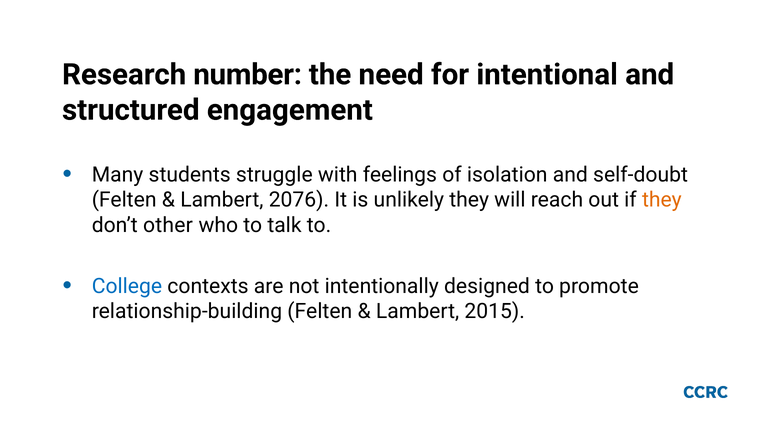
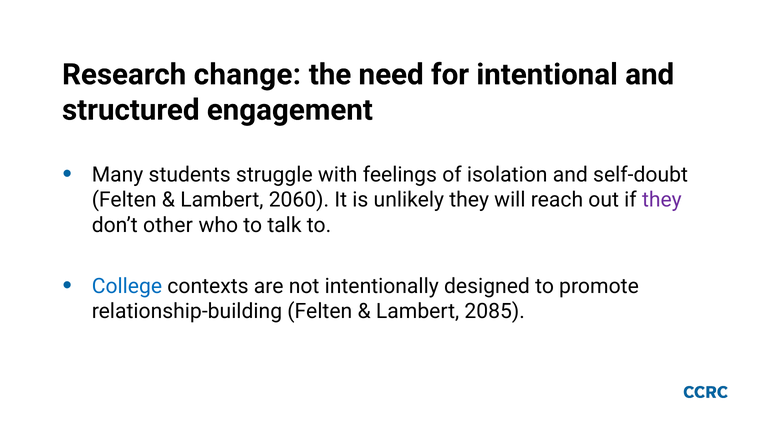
number: number -> change (247, 75)
2076: 2076 -> 2060 (299, 200)
they colour: orange -> purple (662, 200)
2015: 2015 -> 2085 (495, 312)
